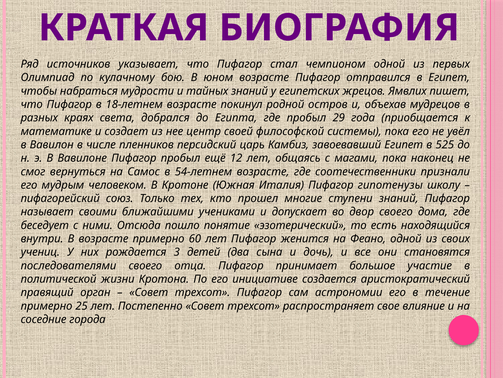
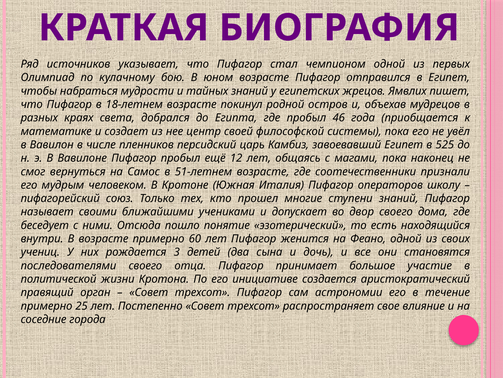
29: 29 -> 46 (339, 118)
54-летнем: 54-летнем -> 51-летнем (203, 171)
гипотенузы: гипотенузы -> операторов (390, 185)
